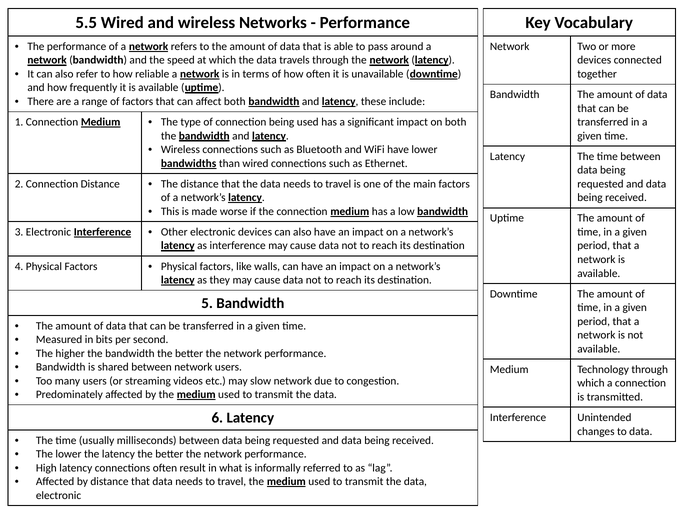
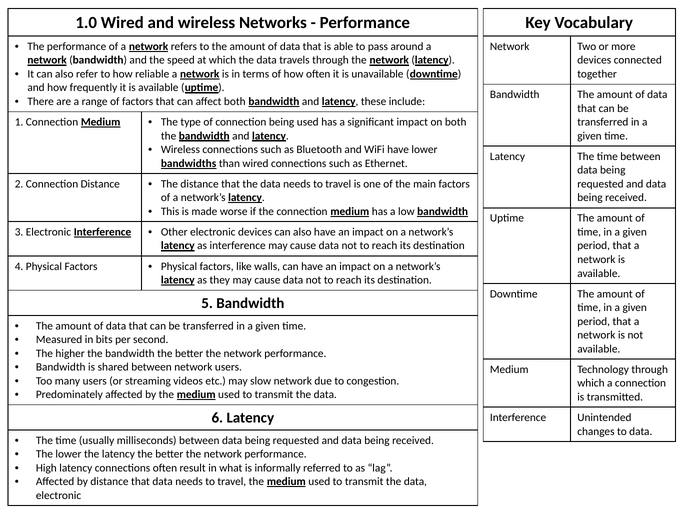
5.5: 5.5 -> 1.0 (86, 23)
